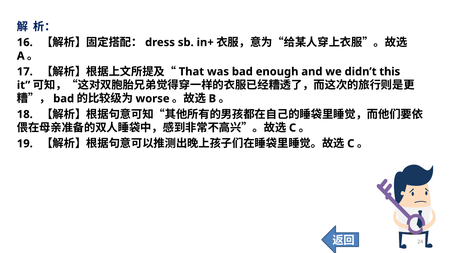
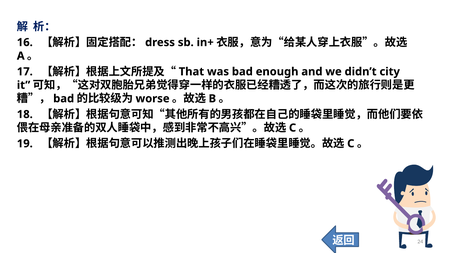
this: this -> city (390, 72)
